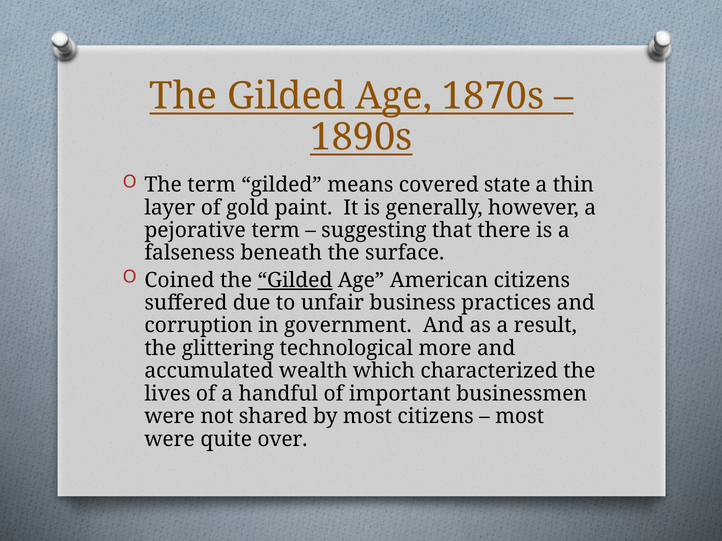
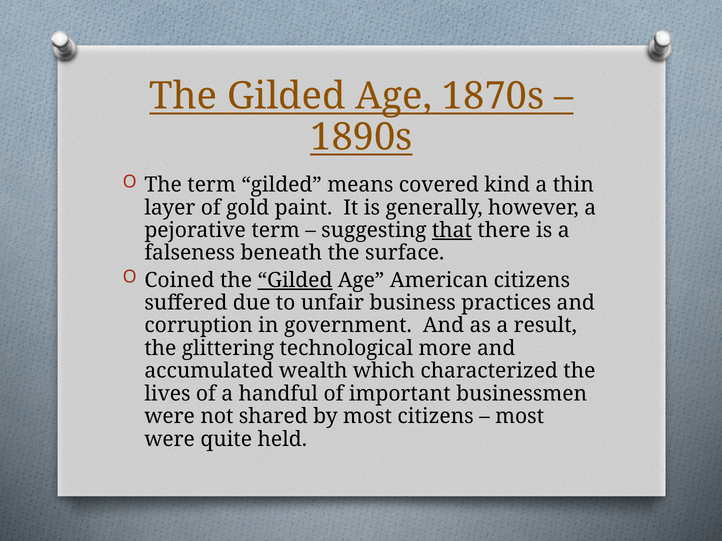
state: state -> kind (507, 185)
that underline: none -> present (452, 231)
over: over -> held (282, 440)
